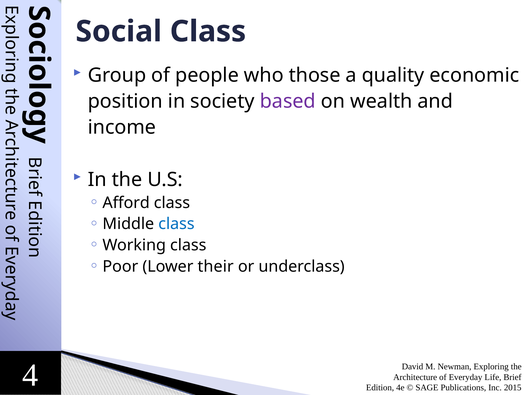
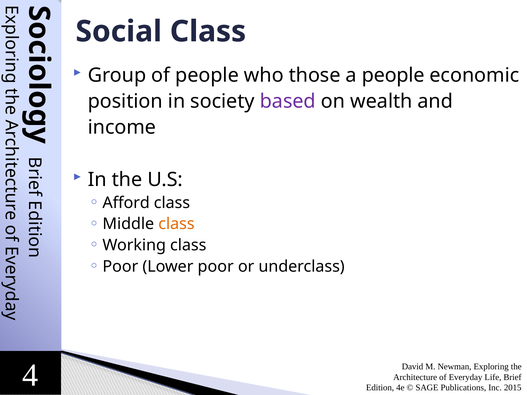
a quality: quality -> people (393, 75)
class colour: blue -> orange (176, 224)
Lower their: their -> poor (216, 267)
